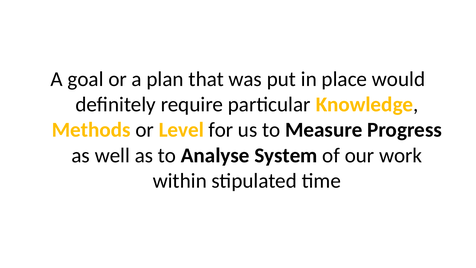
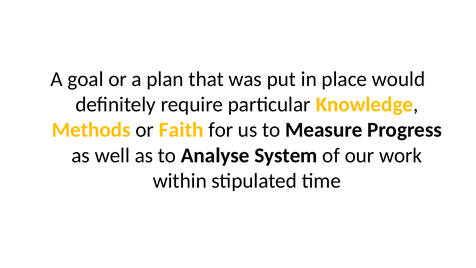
Level: Level -> Faith (181, 130)
